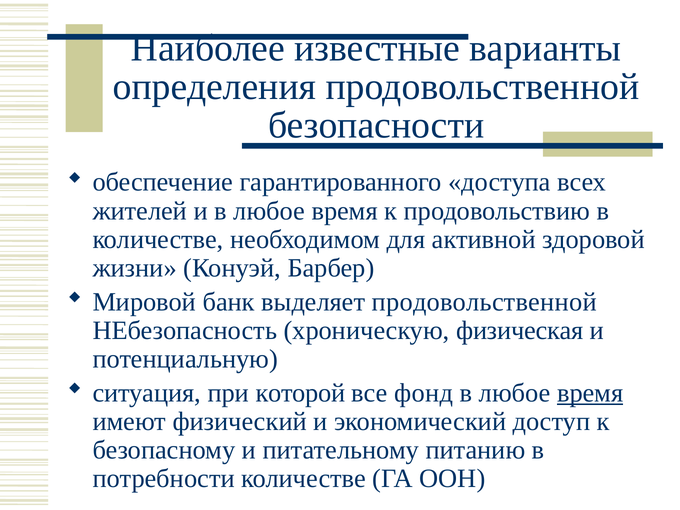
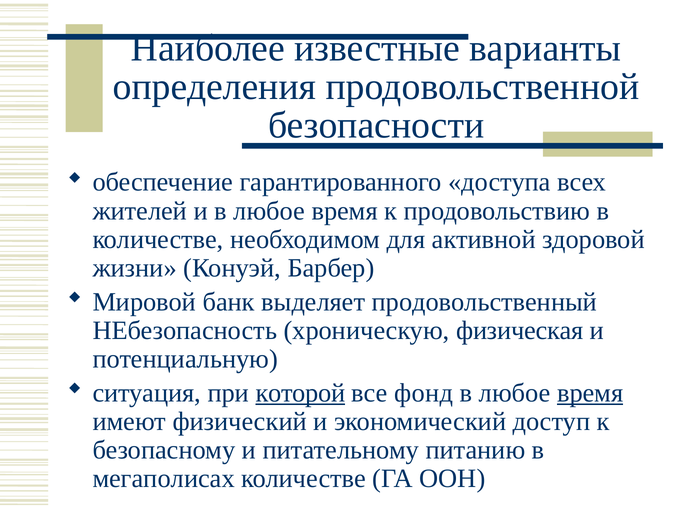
выделяет продовольственной: продовольственной -> продовольственный (484, 302)
которой underline: none -> present (300, 393)
потребности: потребности -> мегаполисах (164, 478)
